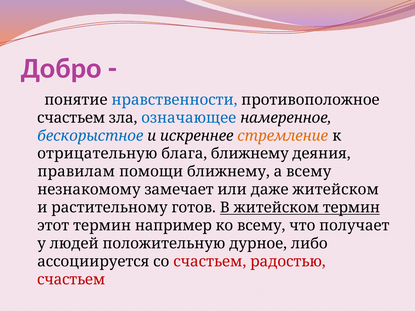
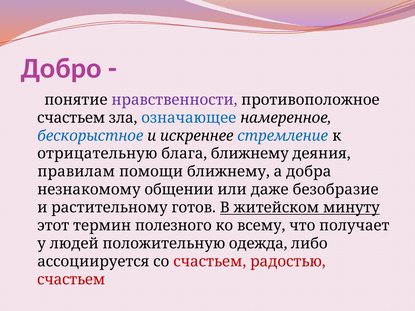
нравственности colour: blue -> purple (174, 100)
стремление colour: orange -> blue (283, 136)
а всему: всему -> добра (309, 172)
замечает: замечает -> общении (179, 190)
даже житейском: житейском -> безобразие (336, 190)
житейском термин: термин -> минуту (351, 208)
например: например -> полезного (173, 226)
дурное: дурное -> одежда (258, 244)
